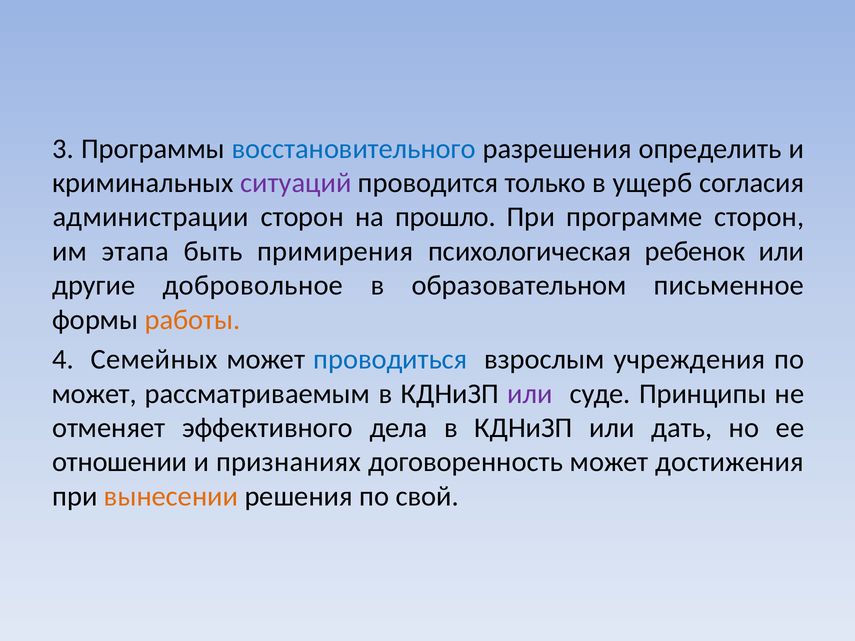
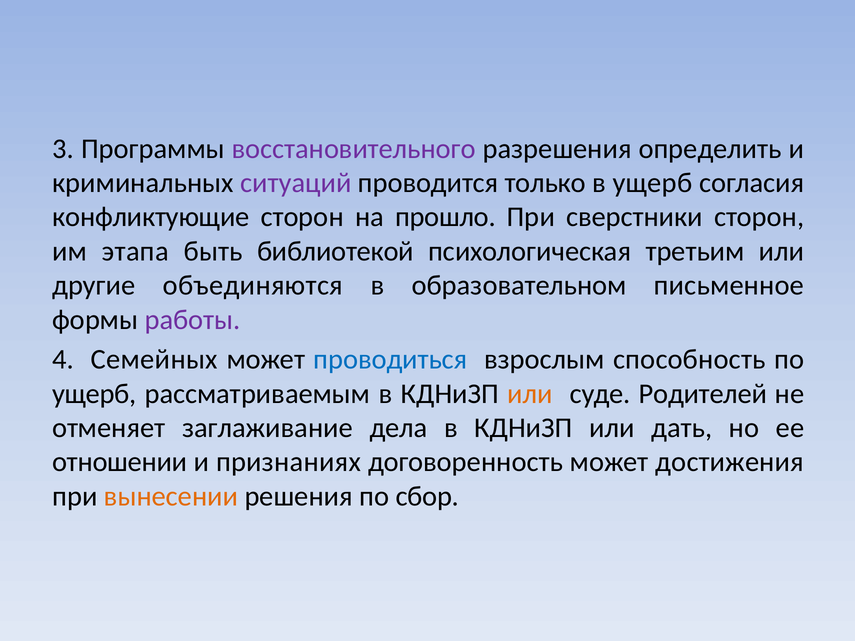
восстановительного colour: blue -> purple (354, 149)
администрации: администрации -> конфликтующие (151, 217)
программе: программе -> сверстники (635, 217)
примирения: примирения -> библиотекой (335, 251)
ребенок: ребенок -> третьим (695, 251)
добровольное: добровольное -> объединяются (253, 286)
работы colour: orange -> purple (193, 320)
учреждения: учреждения -> способность (689, 360)
может: может -> ущерб (94, 394)
или colour: purple -> orange (530, 394)
Принципы: Принципы -> Родителей (703, 394)
эффективного: эффективного -> заглаживание (267, 428)
свой: свой -> сбор (427, 496)
